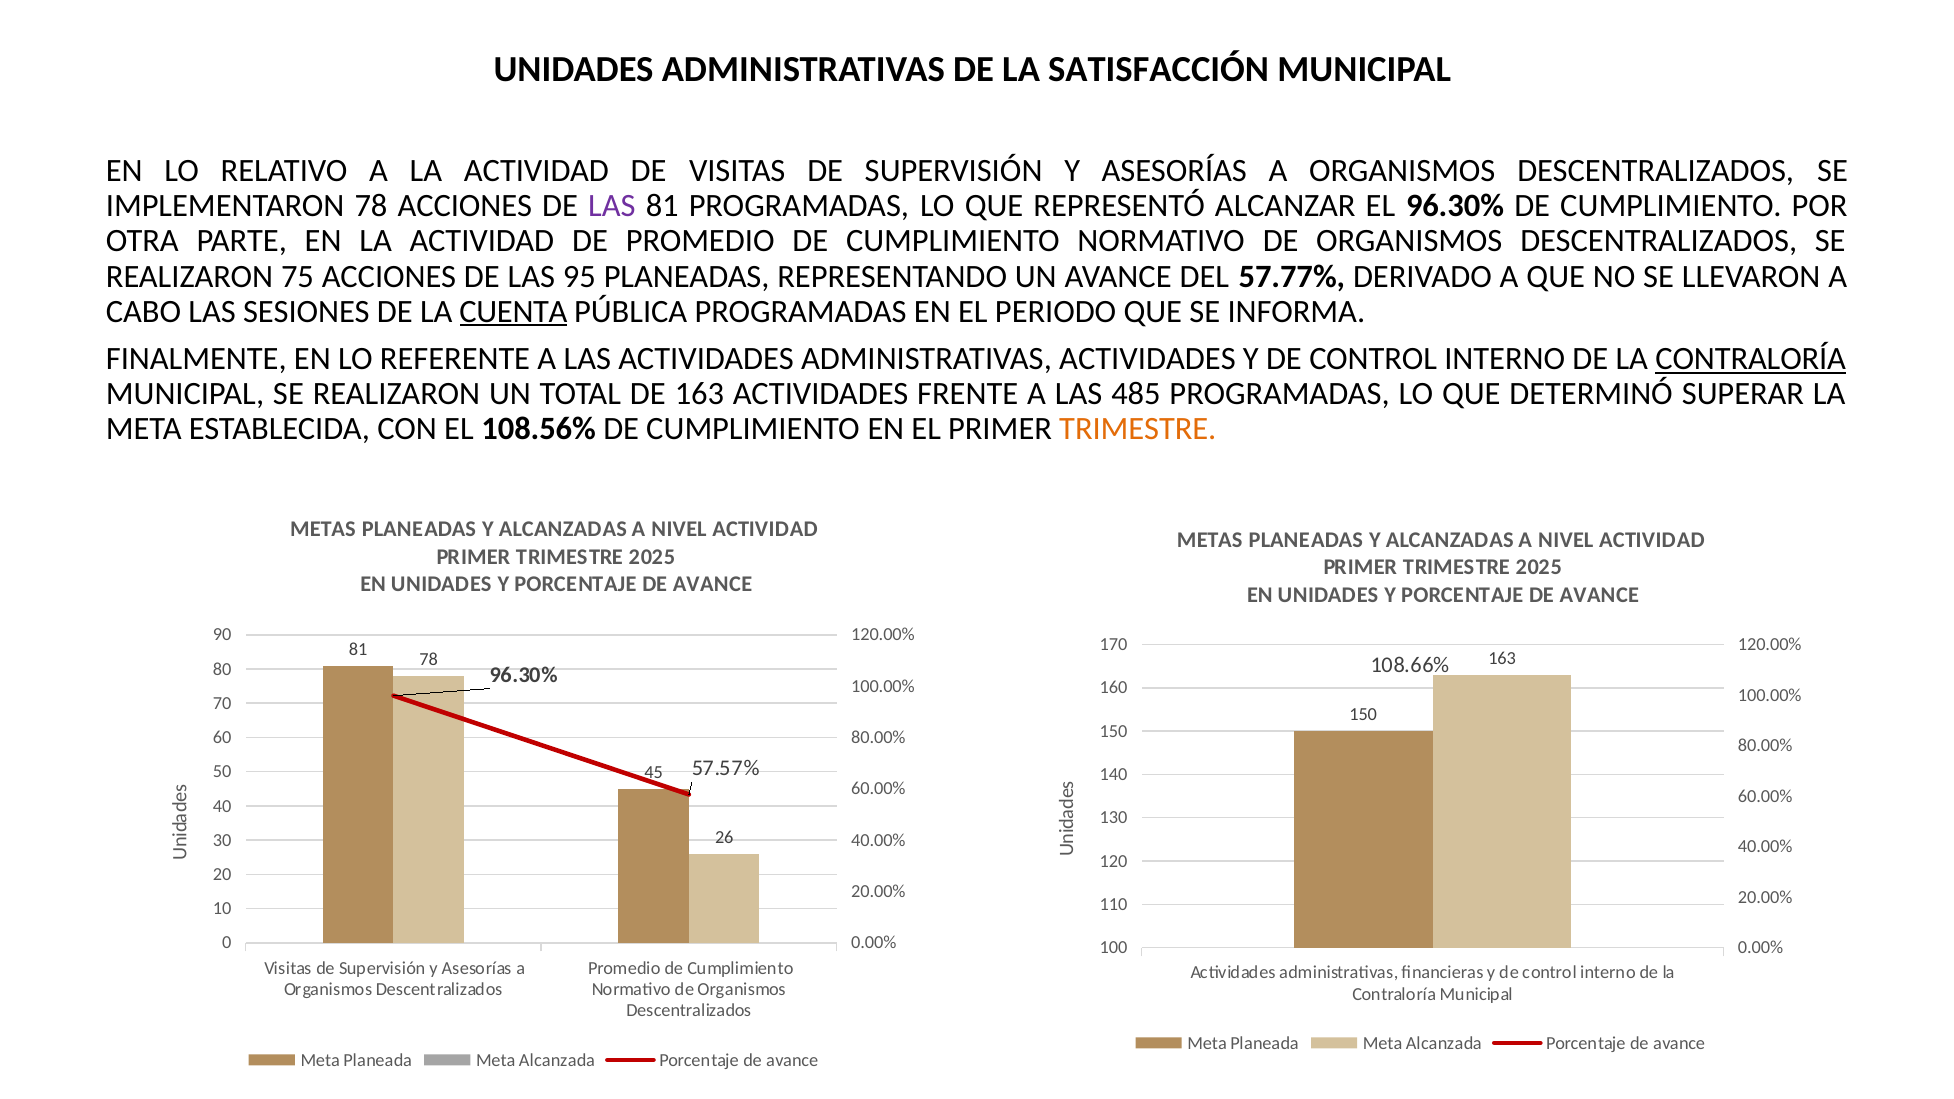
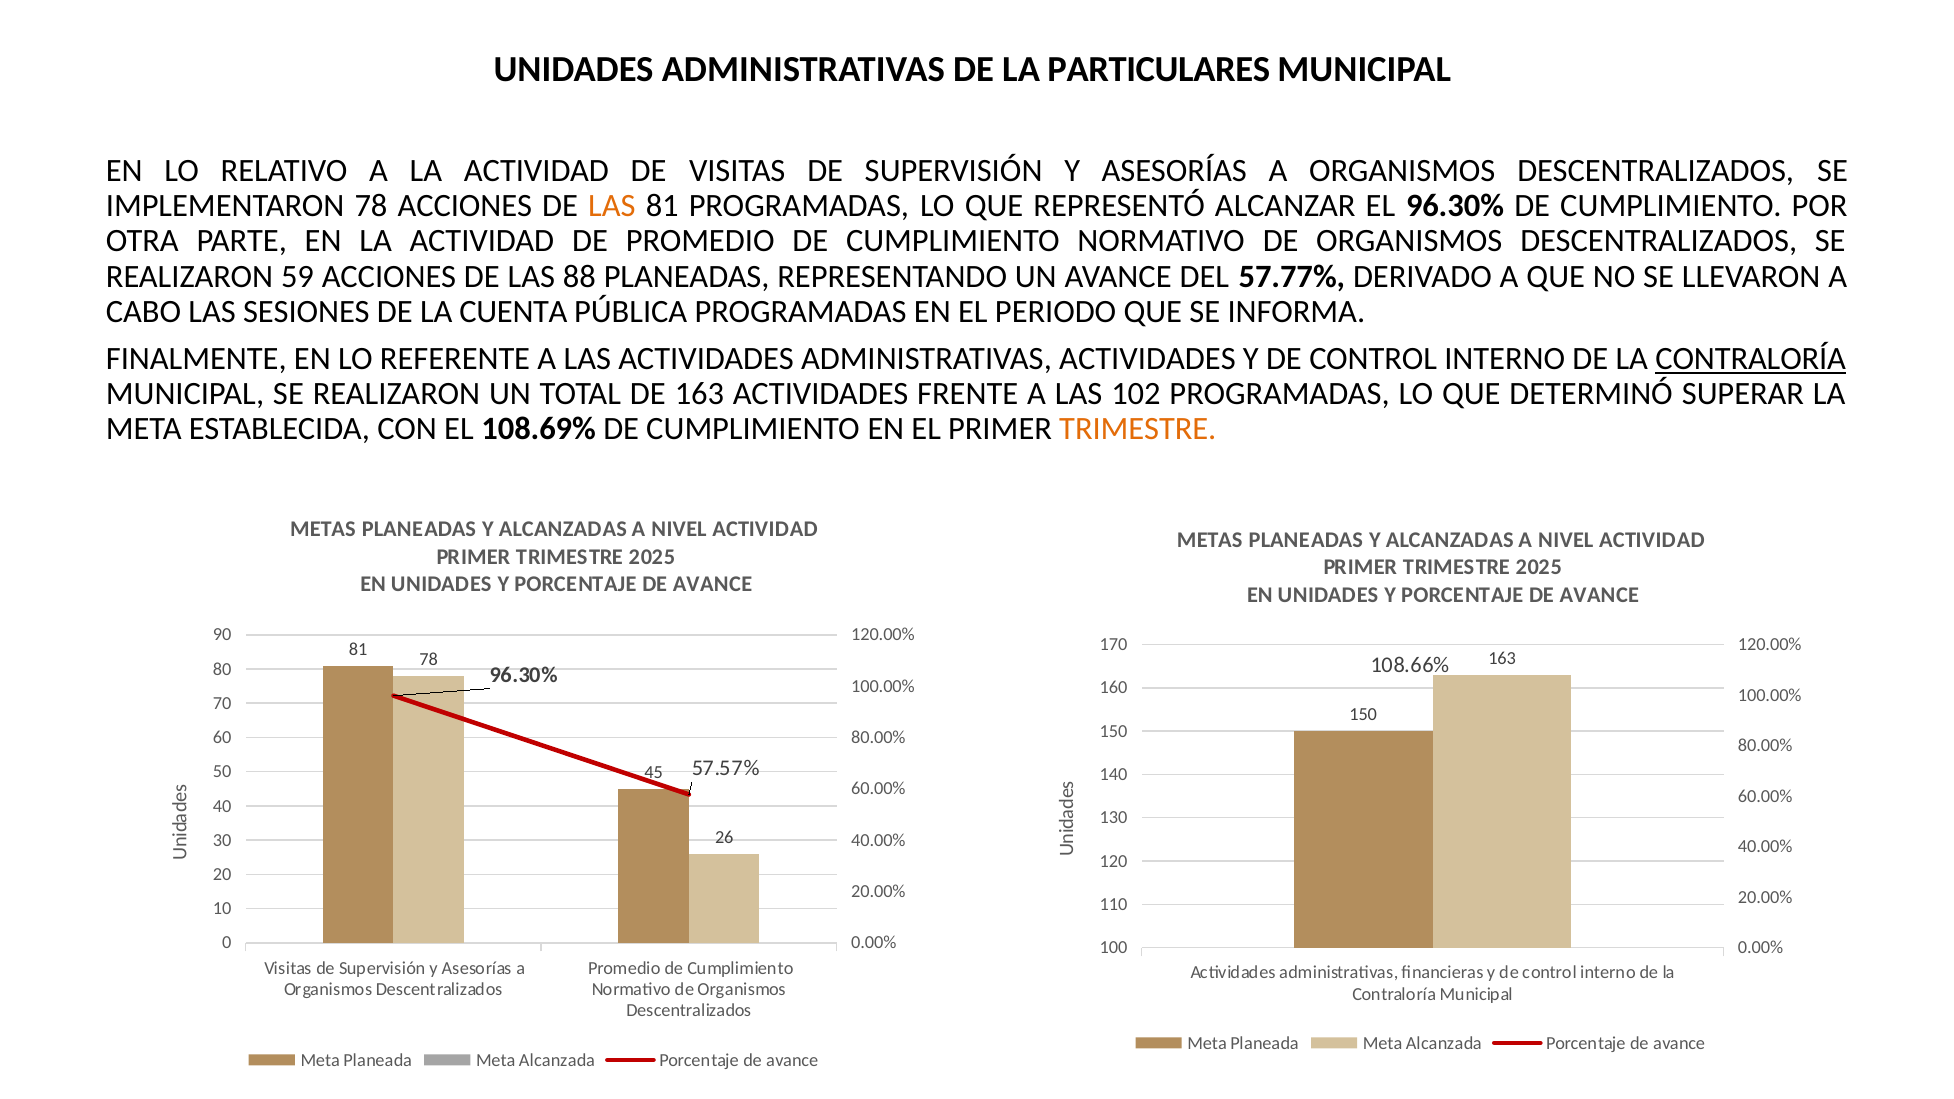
SATISFACCIÓN: SATISFACCIÓN -> PARTICULARES (1159, 70)
LAS colour: purple -> orange (612, 206)
75: 75 -> 59 (298, 276)
95: 95 -> 88 (579, 276)
CUENTA underline: present -> none (513, 311)
485: 485 -> 102 (1136, 394)
108.56%: 108.56% -> 108.69% (539, 429)
